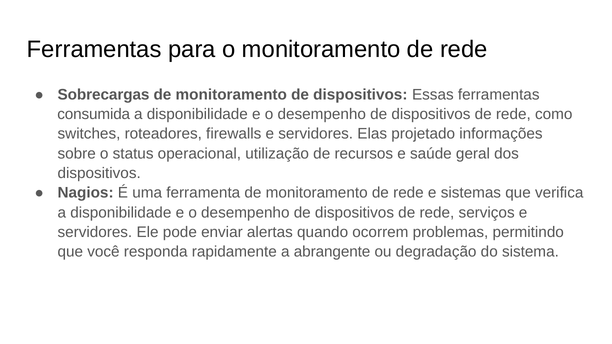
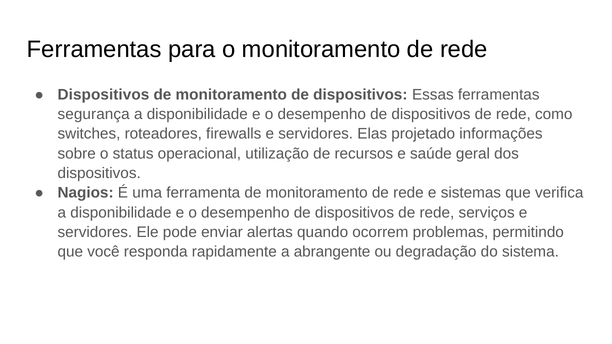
Sobrecargas: Sobrecargas -> Dispositivos (103, 95)
consumida: consumida -> segurança (94, 114)
